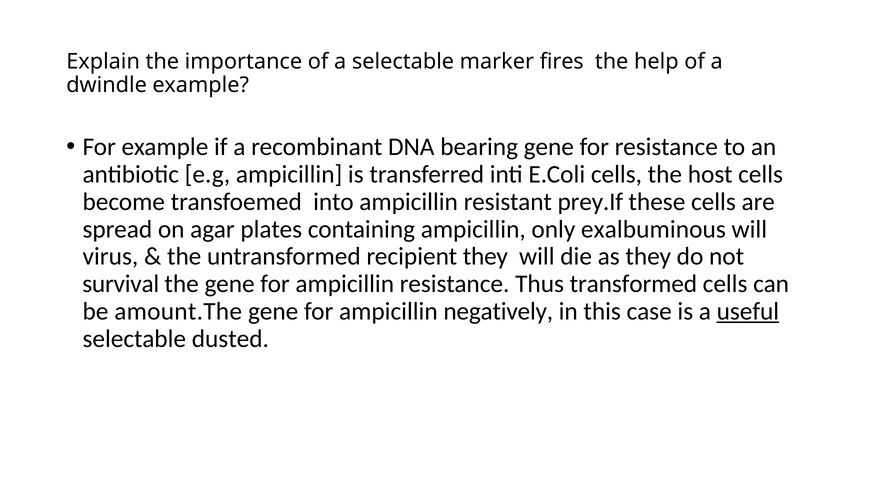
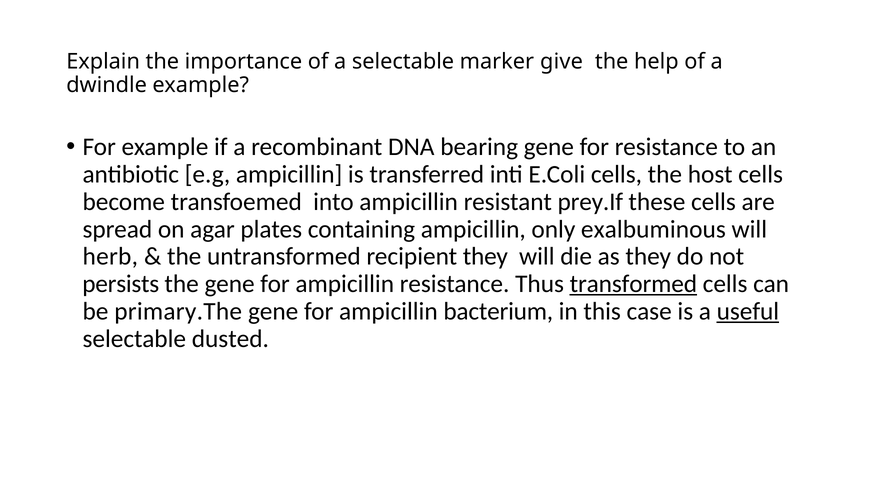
fires: fires -> give (562, 61)
virus: virus -> herb (110, 256)
survival: survival -> persists (121, 284)
transformed underline: none -> present (633, 284)
amount.The: amount.The -> primary.The (178, 311)
negatively: negatively -> bacterium (498, 311)
